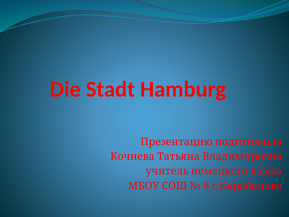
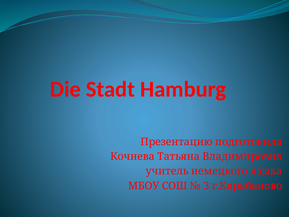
8: 8 -> 3 (206, 186)
